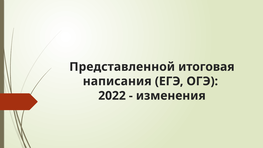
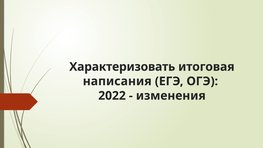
Представленной: Представленной -> Характеризовать (122, 67)
